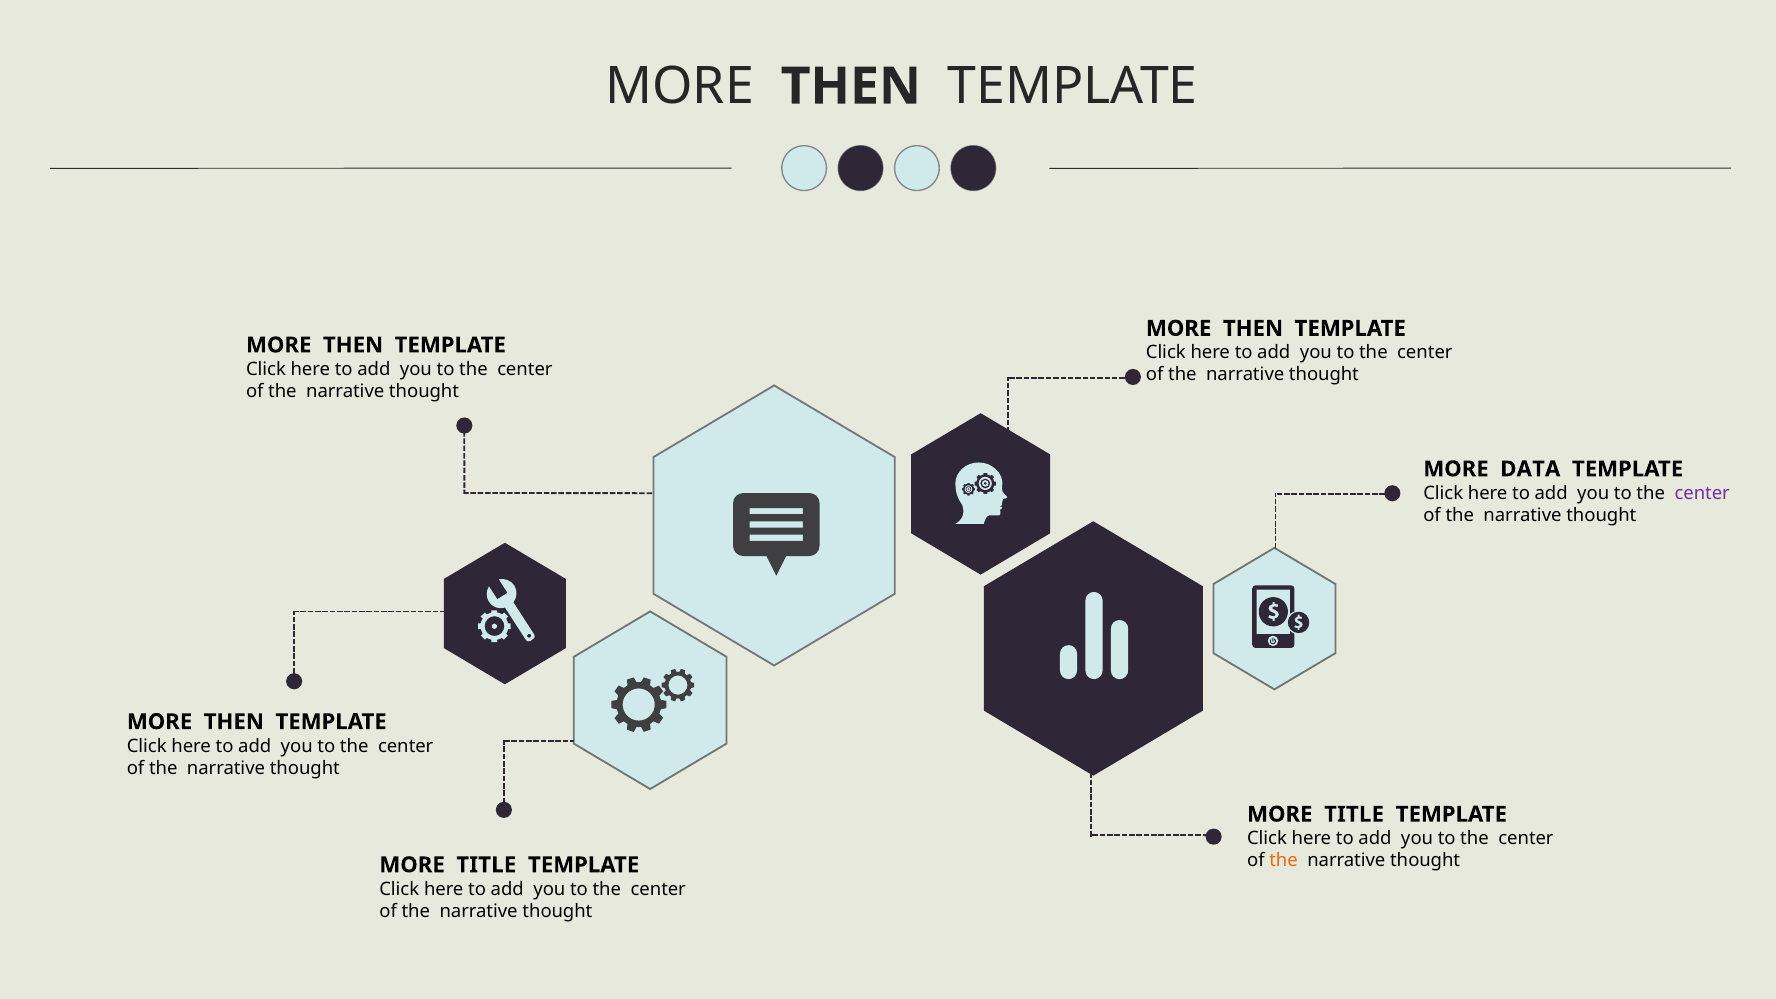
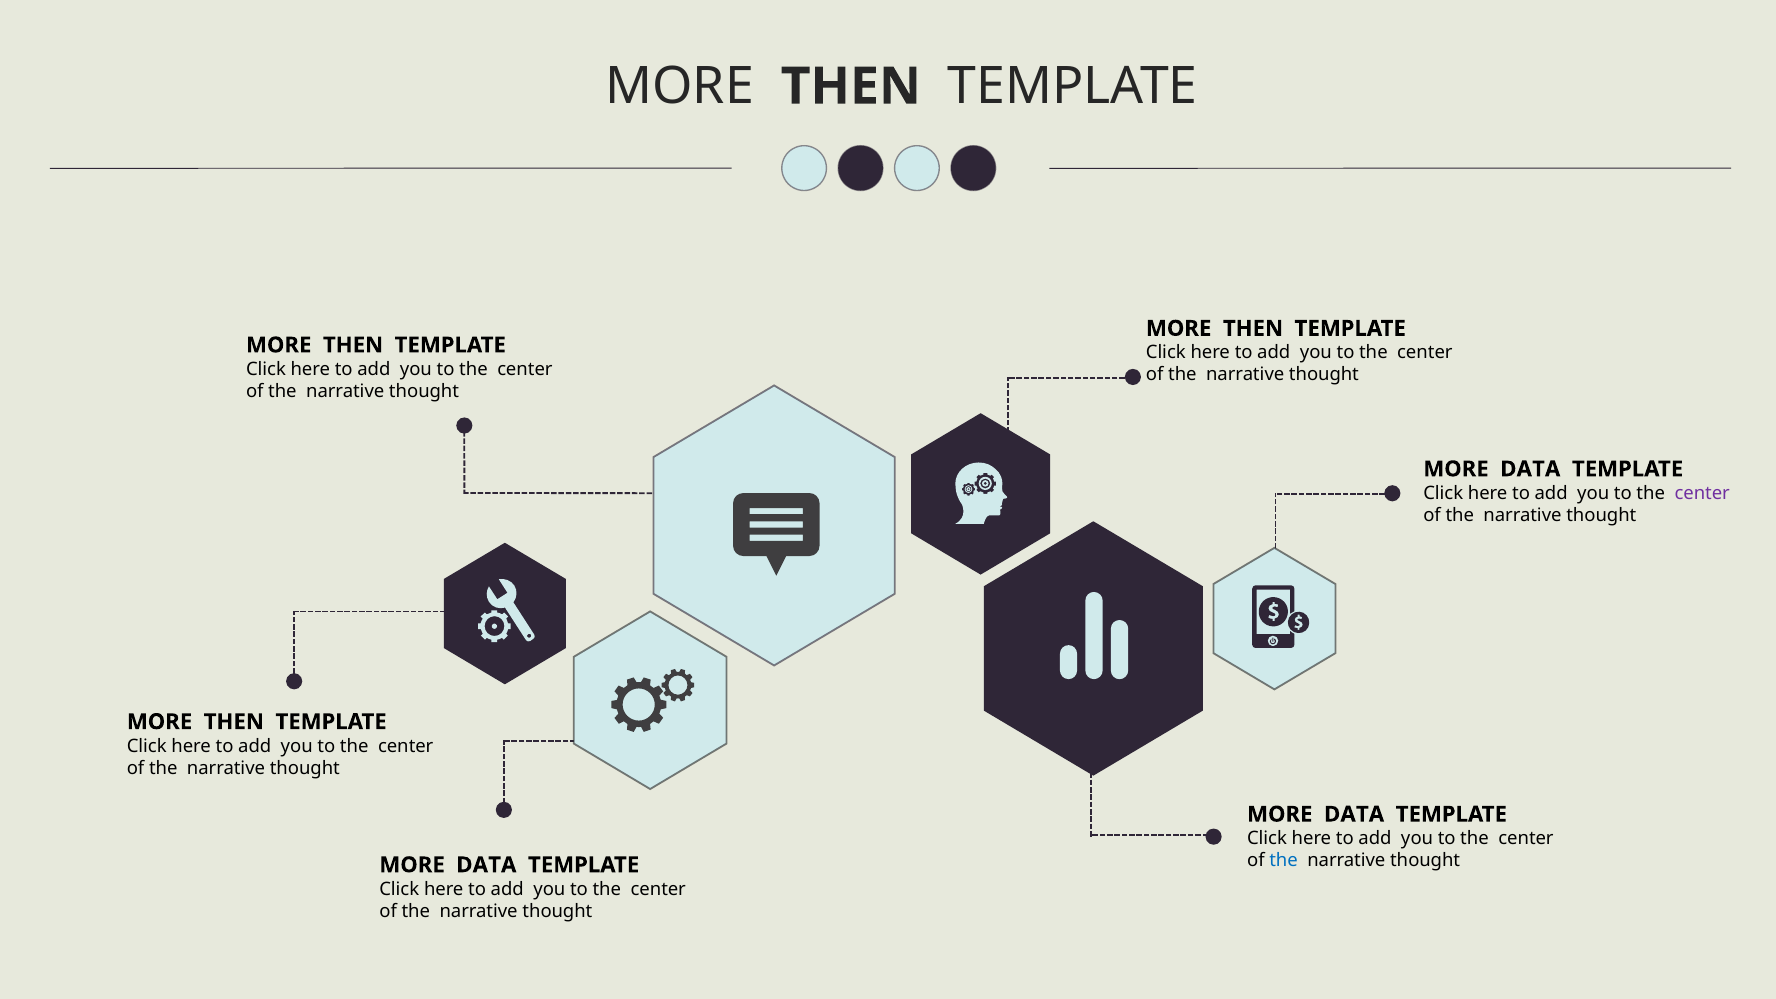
TITLE: TITLE -> DATA (1354, 814)
the colour: orange -> blue (1284, 861)
TITLE: TITLE -> DATA (486, 865)
